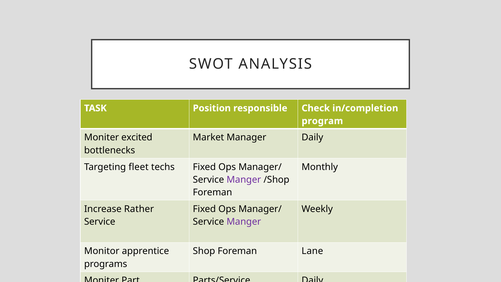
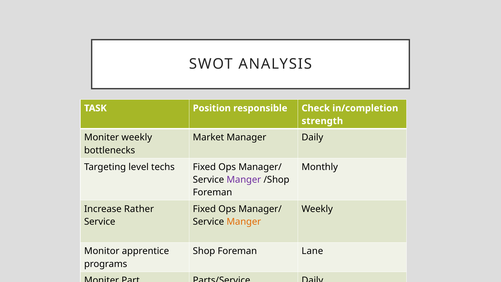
program: program -> strength (322, 121)
Moniter excited: excited -> weekly (137, 137)
fleet: fleet -> level (139, 167)
Manger colour: purple -> orange (244, 222)
